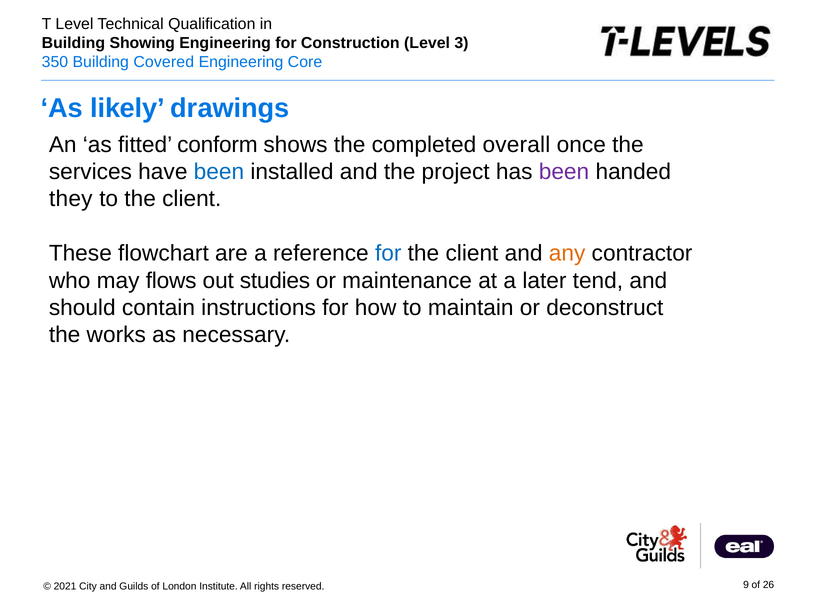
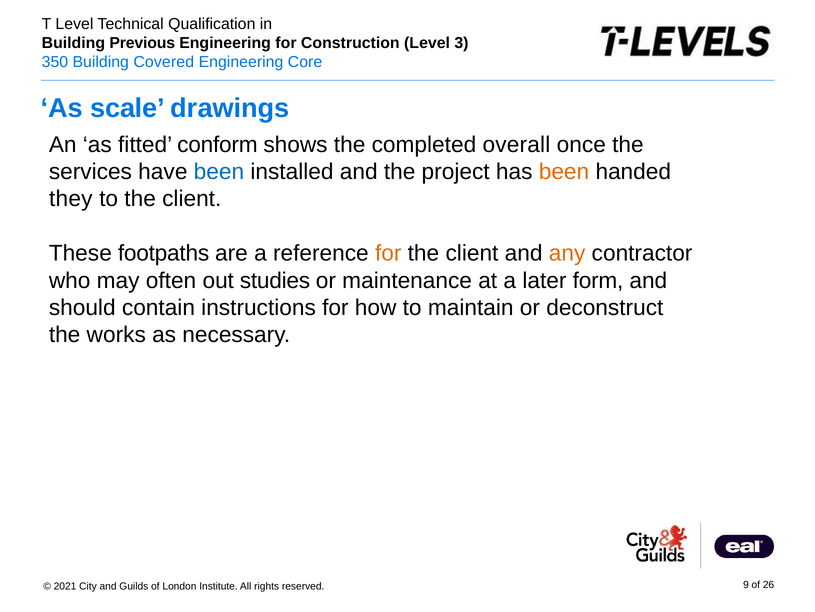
Showing: Showing -> Previous (142, 43)
likely: likely -> scale (128, 108)
been colour: purple -> orange (564, 172)
flowchart: flowchart -> footpaths (164, 253)
for colour: blue -> orange (388, 253)
flows: flows -> often (171, 280)
tend: tend -> form (598, 280)
